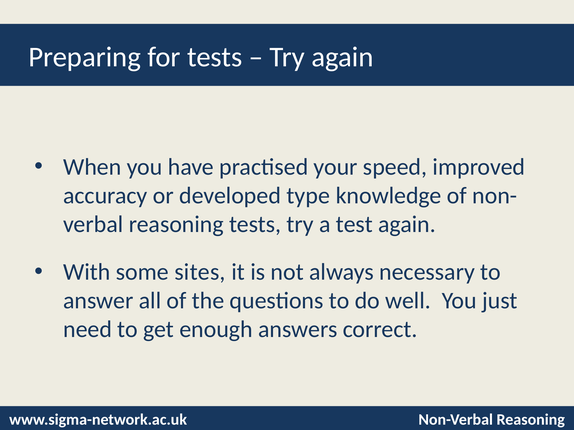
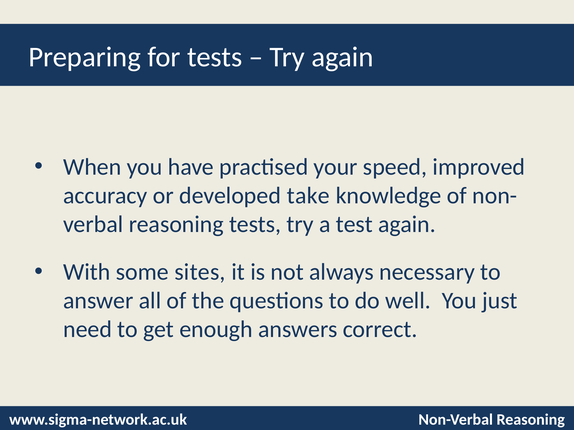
type: type -> take (308, 196)
